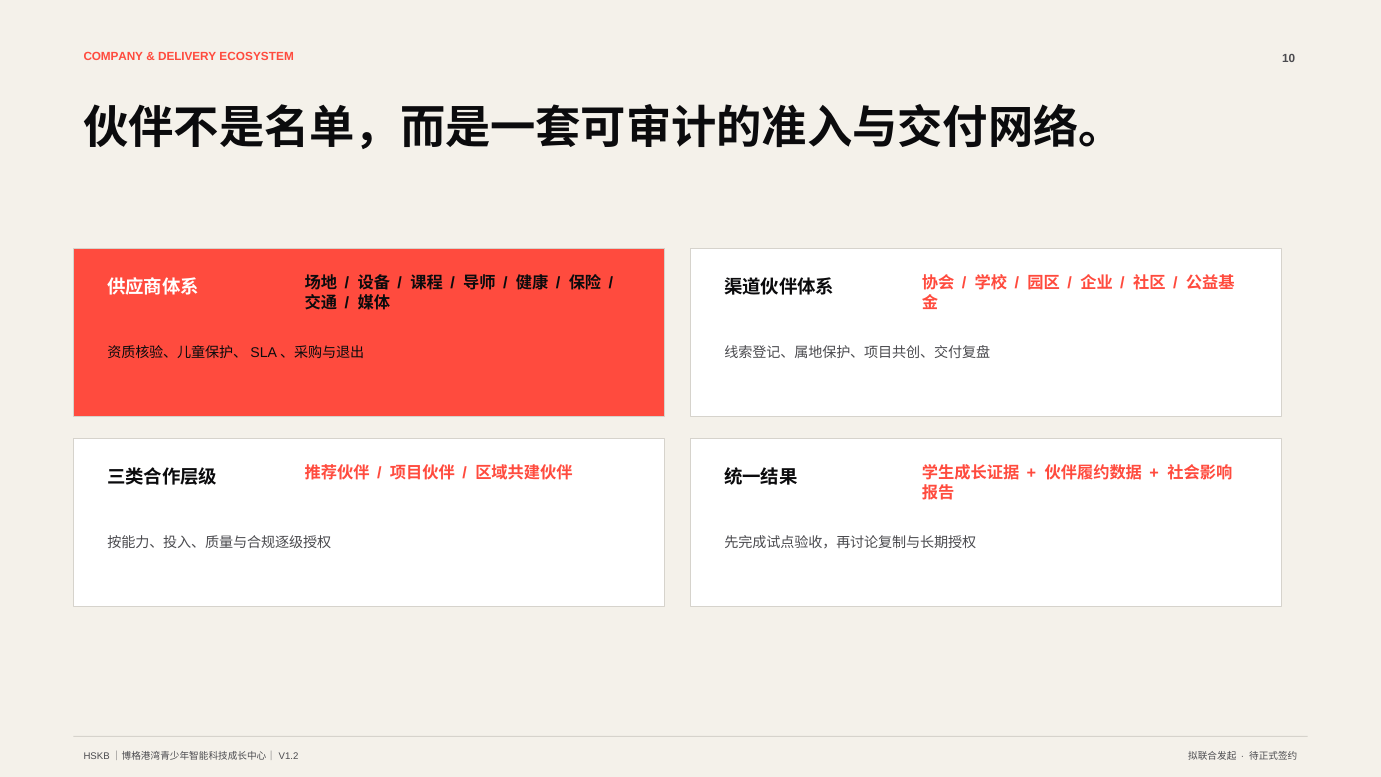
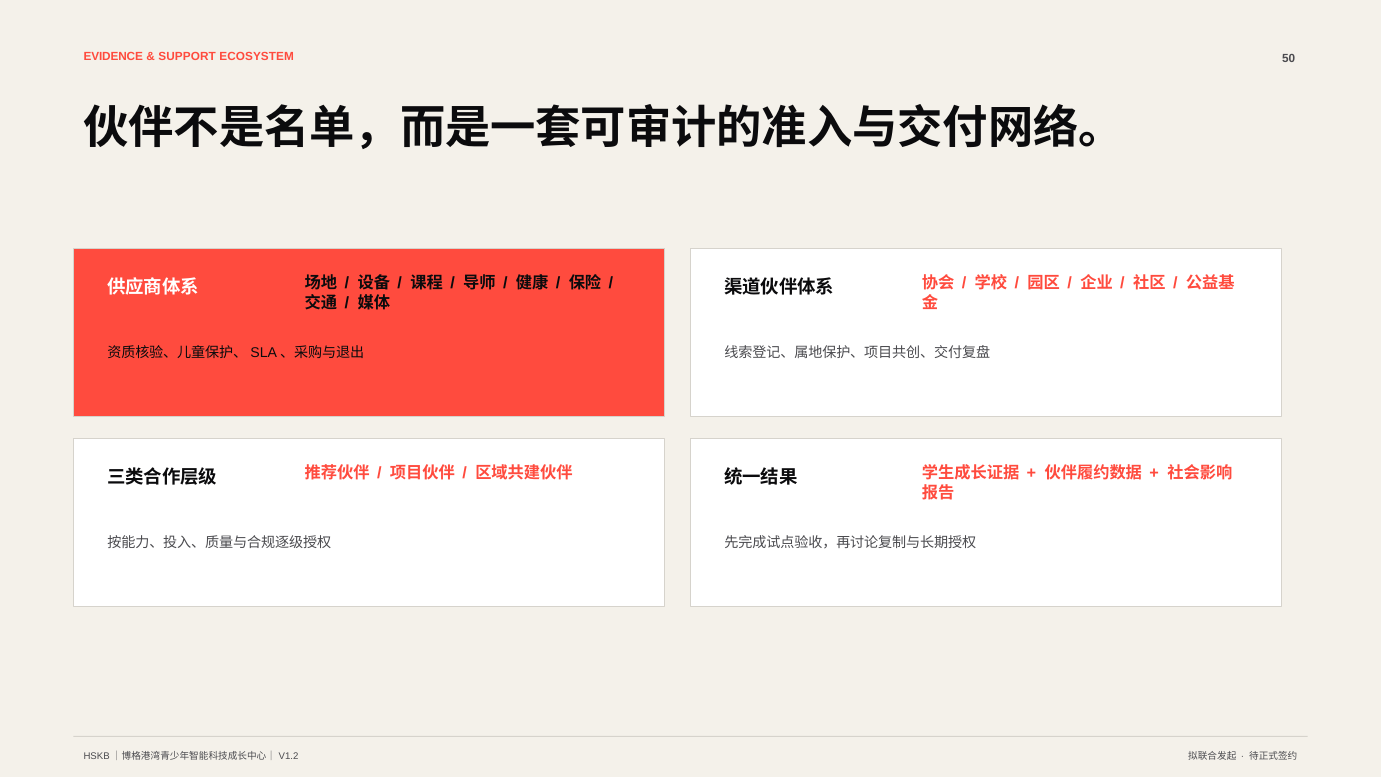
COMPANY: COMPANY -> EVIDENCE (113, 56)
DELIVERY: DELIVERY -> SUPPORT (187, 56)
10: 10 -> 50 (1289, 58)
